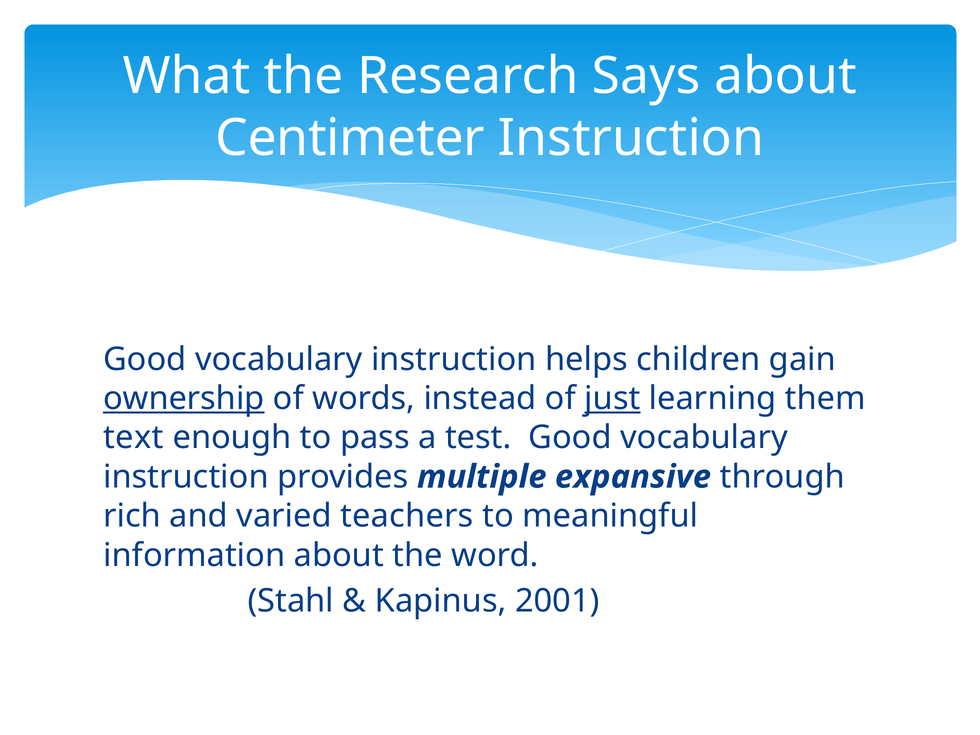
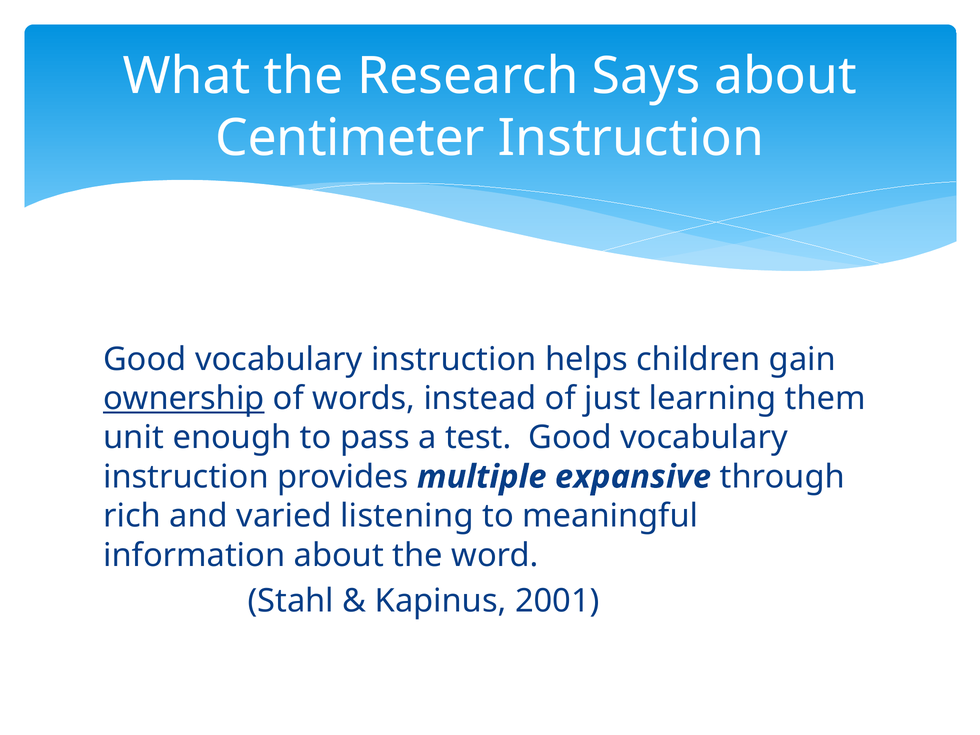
just underline: present -> none (612, 398)
text: text -> unit (134, 438)
teachers: teachers -> listening (407, 516)
